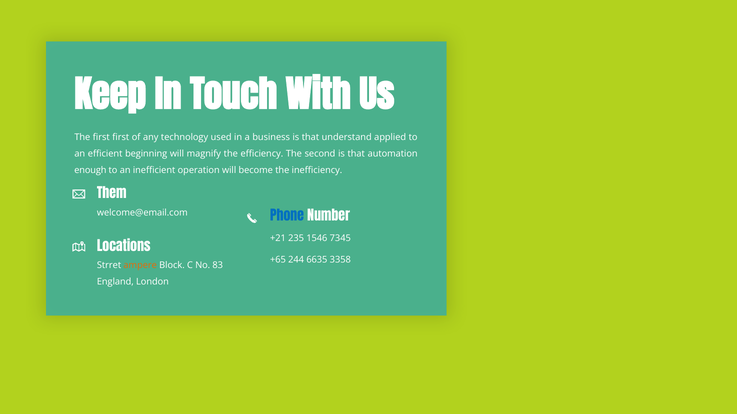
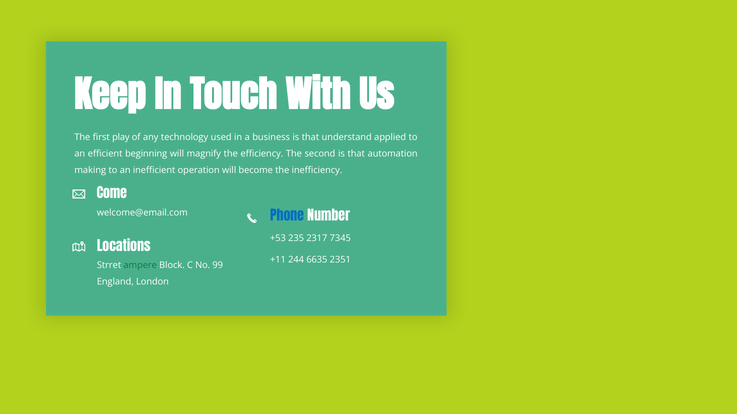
first first: first -> play (121, 137)
enough: enough -> making (90, 170)
Them: Them -> Come (112, 194)
+21: +21 -> +53 (278, 239)
1546: 1546 -> 2317 (317, 239)
+65: +65 -> +11 (278, 260)
3358: 3358 -> 2351 (340, 260)
ampere colour: orange -> green (140, 266)
83: 83 -> 99 (218, 266)
